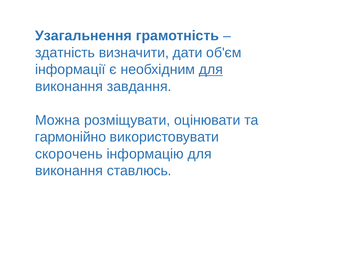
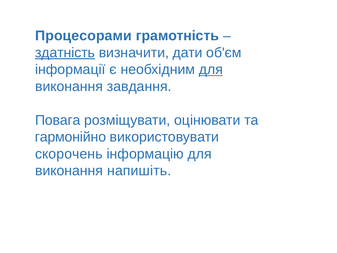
Узагальнення: Узагальнення -> Процесорами (83, 36)
здатність underline: none -> present (65, 53)
Можна: Можна -> Повага (58, 120)
ставлюсь: ставлюсь -> напишіть (139, 171)
